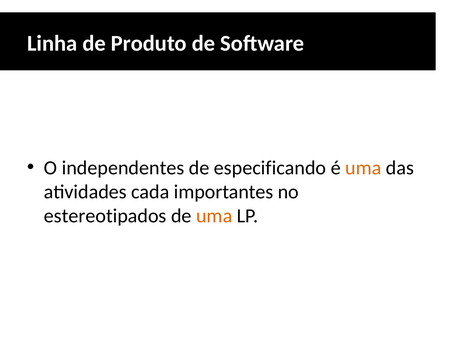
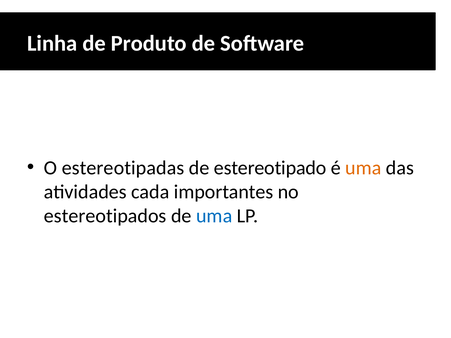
independentes: independentes -> estereotipadas (123, 168)
especificando: especificando -> estereotipado (270, 168)
uma colour: orange -> blue (214, 216)
